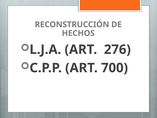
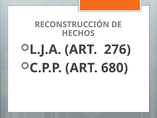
700: 700 -> 680 (115, 68)
